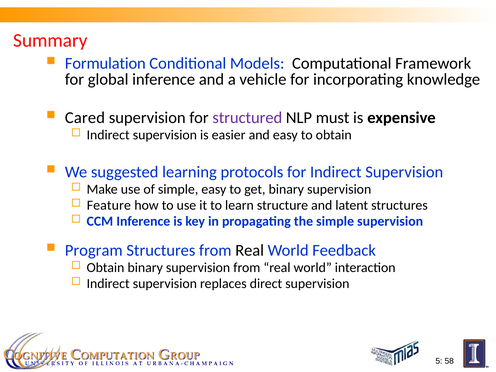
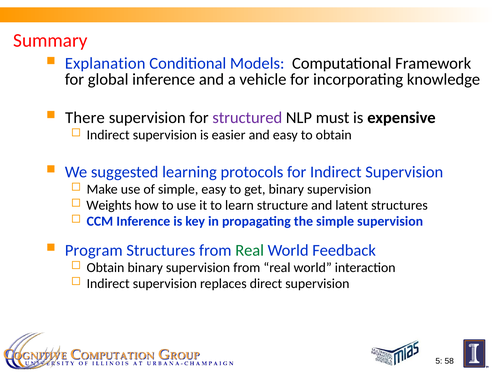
Formulation: Formulation -> Explanation (105, 63)
Cared: Cared -> There (85, 118)
Feature: Feature -> Weights (109, 205)
Real colour: black -> green (250, 250)
